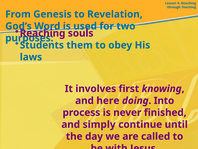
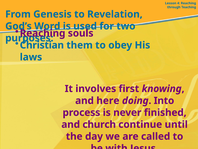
Students: Students -> Christian (42, 45)
simply: simply -> church (99, 124)
